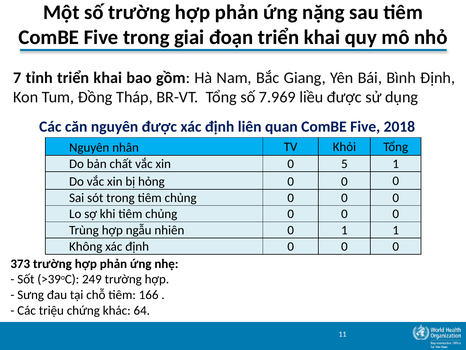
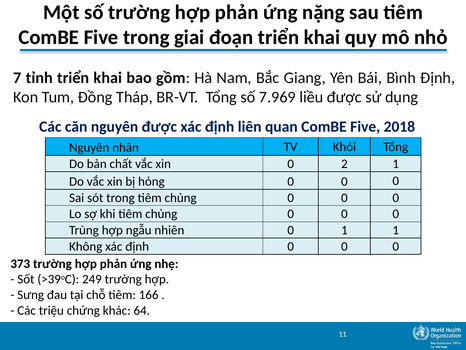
5: 5 -> 2 (344, 164)
